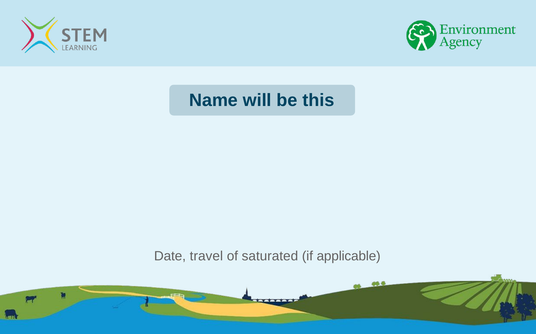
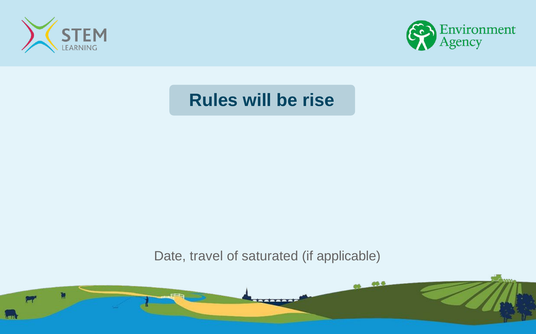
Name: Name -> Rules (214, 100)
this: this -> rise (318, 100)
